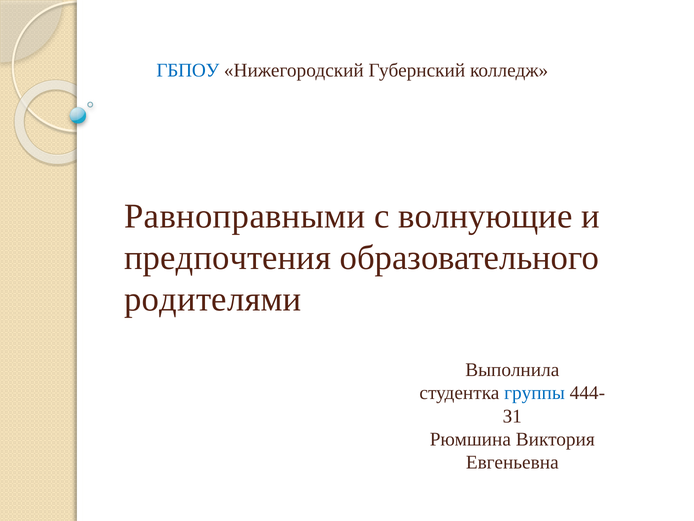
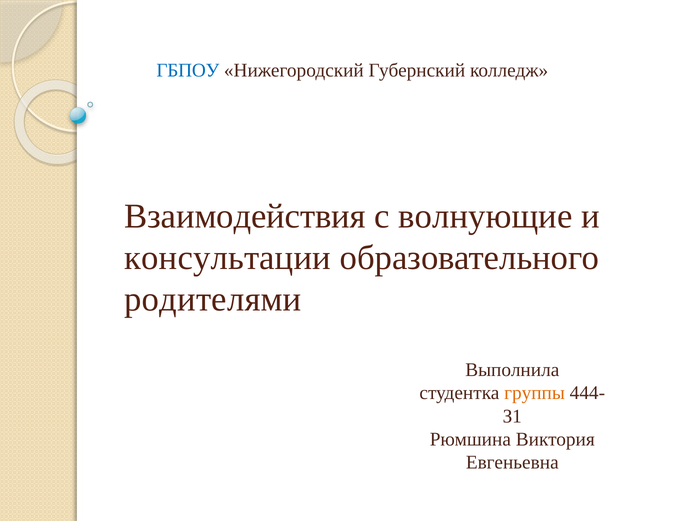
Равноправными: Равноправными -> Взаимодействия (245, 216)
предпочтения: предпочтения -> консультации (228, 257)
группы colour: blue -> orange (535, 393)
